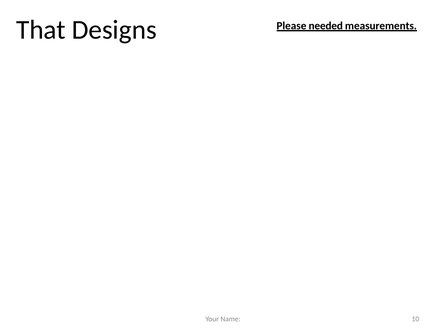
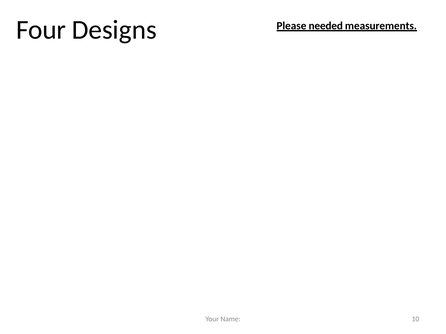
That: That -> Four (41, 30)
